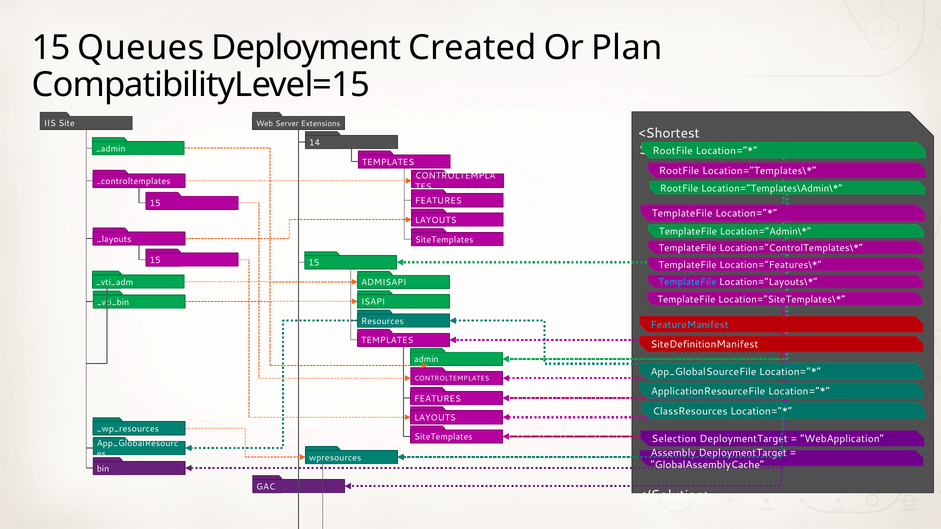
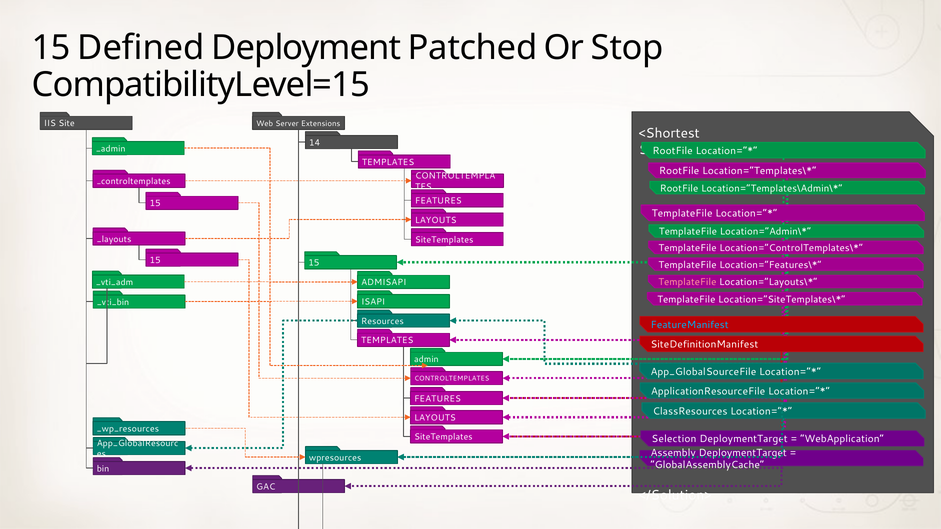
Queues: Queues -> Defined (141, 48)
Created: Created -> Patched (473, 48)
Plan: Plan -> Stop (627, 48)
TemplateFile colour: light blue -> pink (687, 282)
